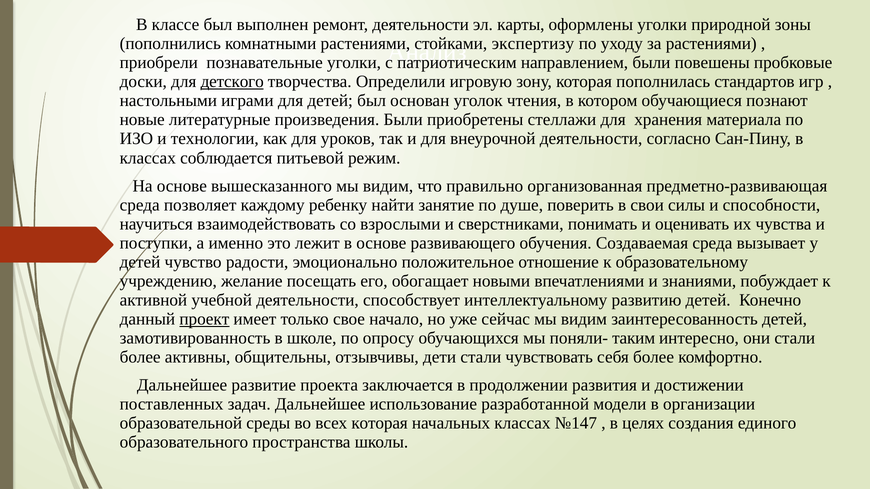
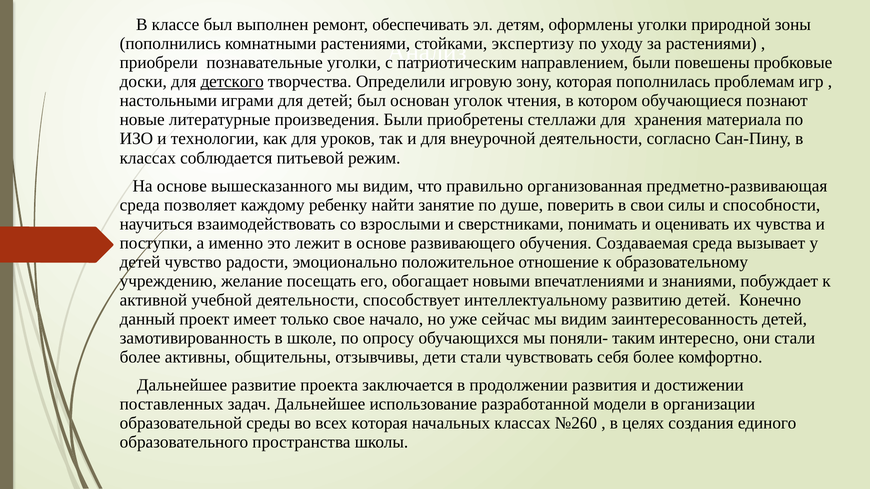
ремонт деятельности: деятельности -> обеспечивать (421, 25)
карты: карты -> детям (521, 25)
стандартов: стандартов -> проблемам (755, 82)
проект underline: present -> none (204, 319)
№147: №147 -> №260 (576, 424)
